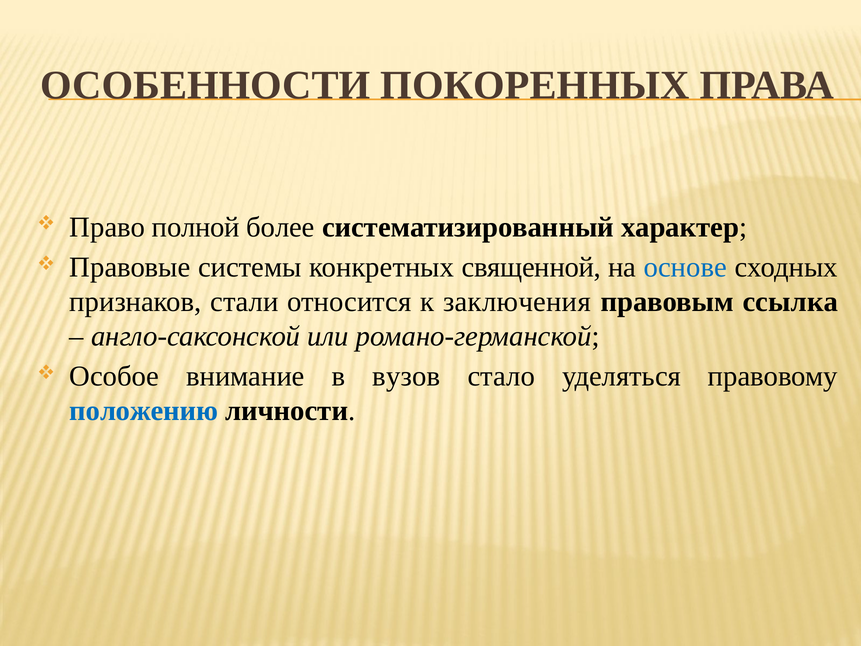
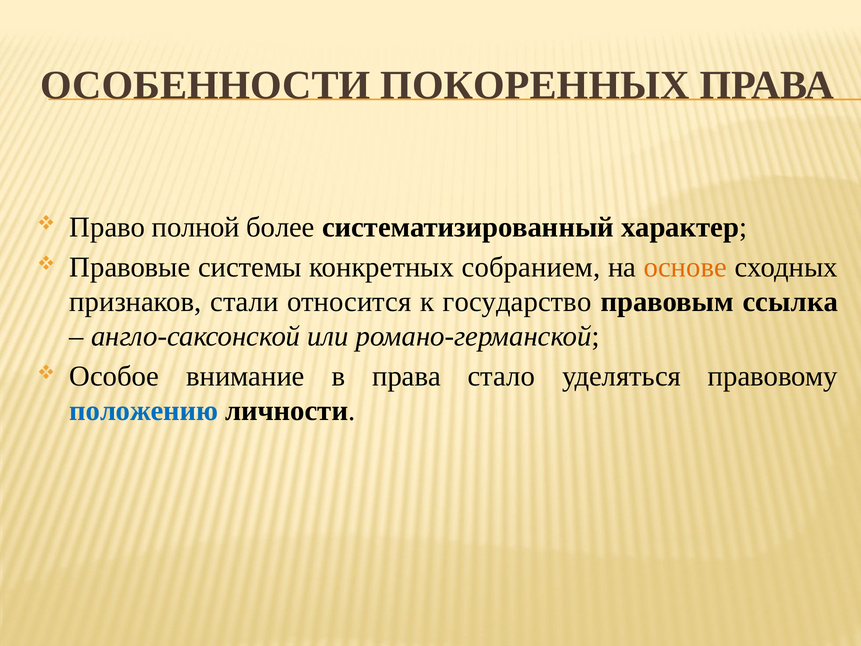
священной: священной -> собранием (531, 267)
основе colour: blue -> orange (685, 267)
заключения: заключения -> государство (517, 302)
в вузов: вузов -> права (406, 376)
